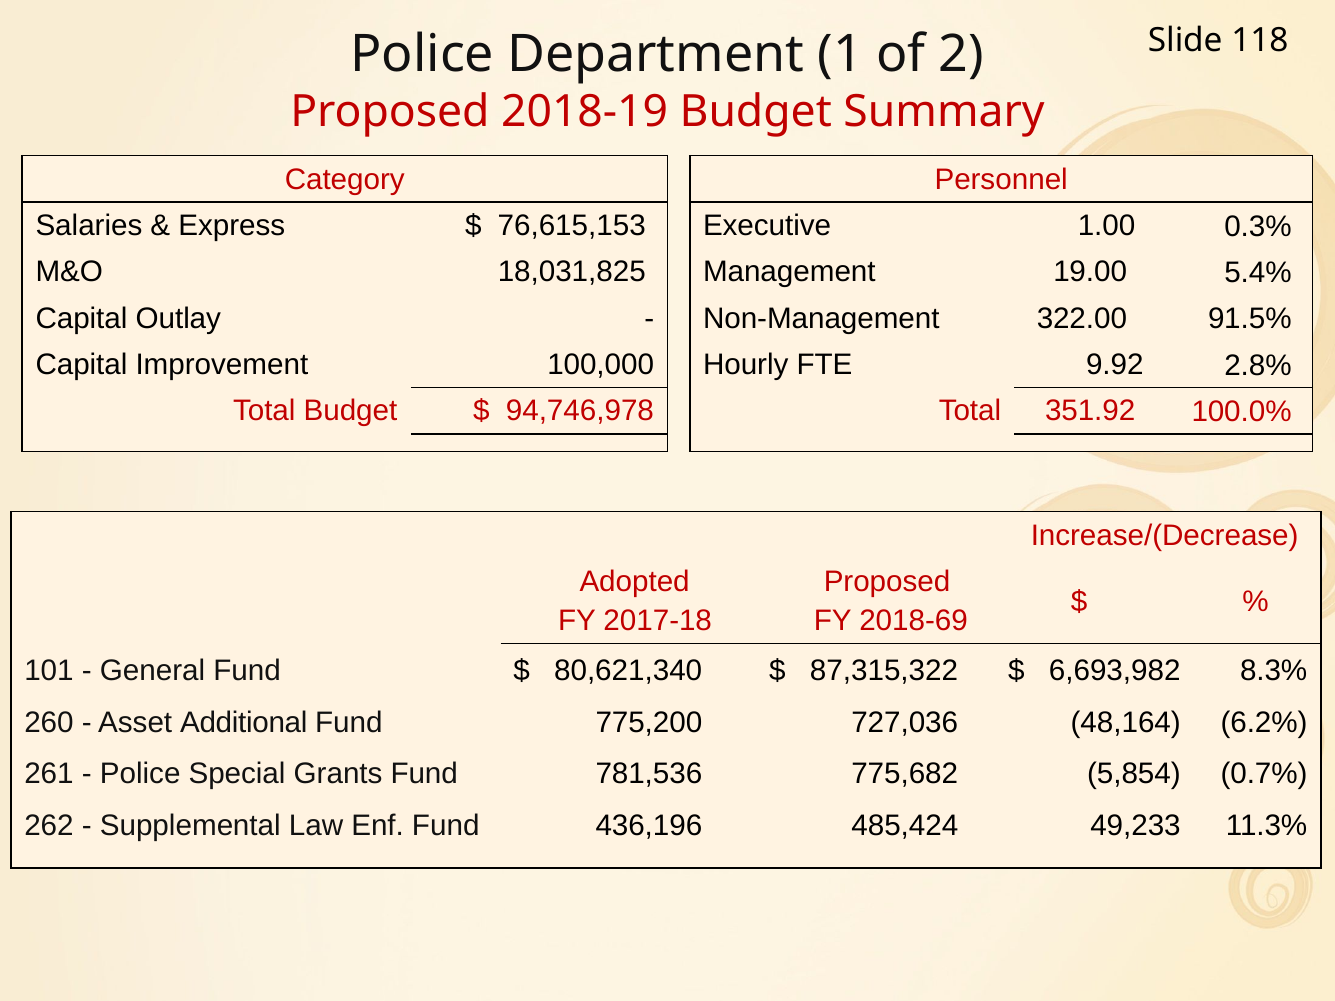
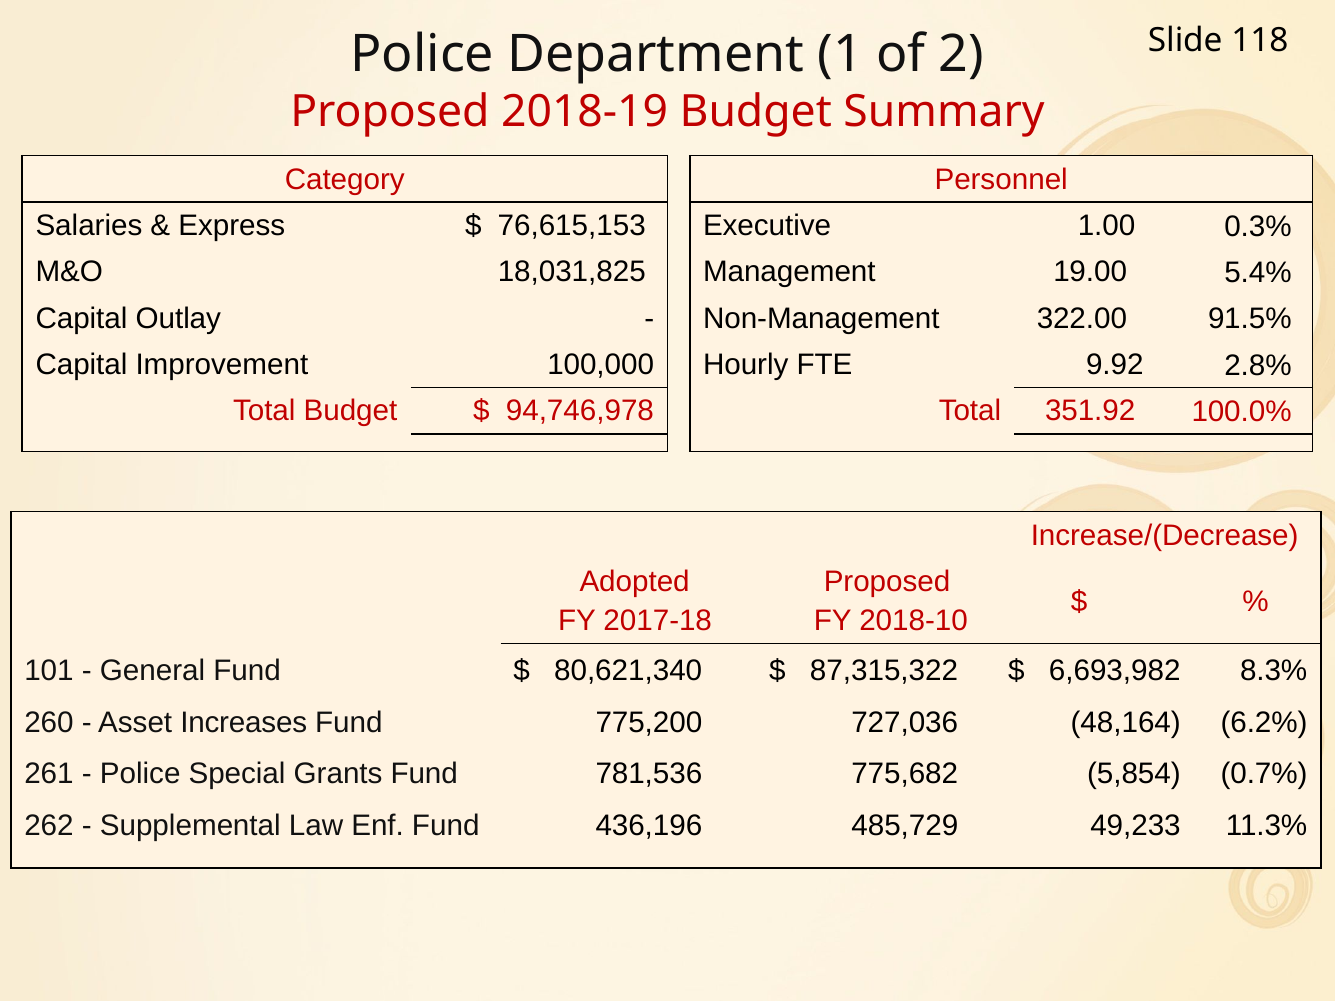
2018-69: 2018-69 -> 2018-10 (914, 621)
Additional: Additional -> Increases (244, 722)
485,424: 485,424 -> 485,729 (905, 826)
